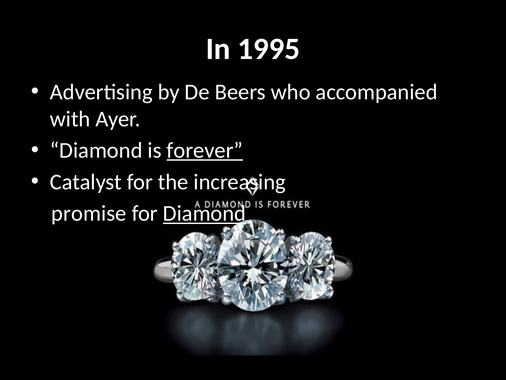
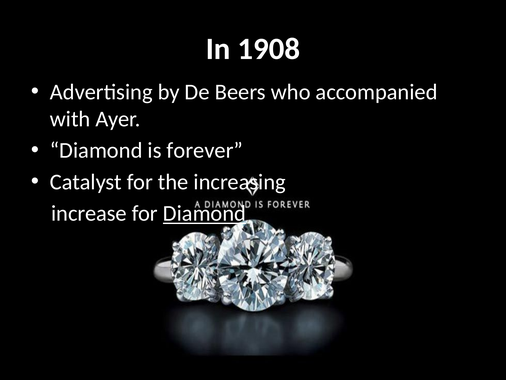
1995: 1995 -> 1908 (269, 49)
forever underline: present -> none (205, 150)
promise: promise -> increase (89, 213)
